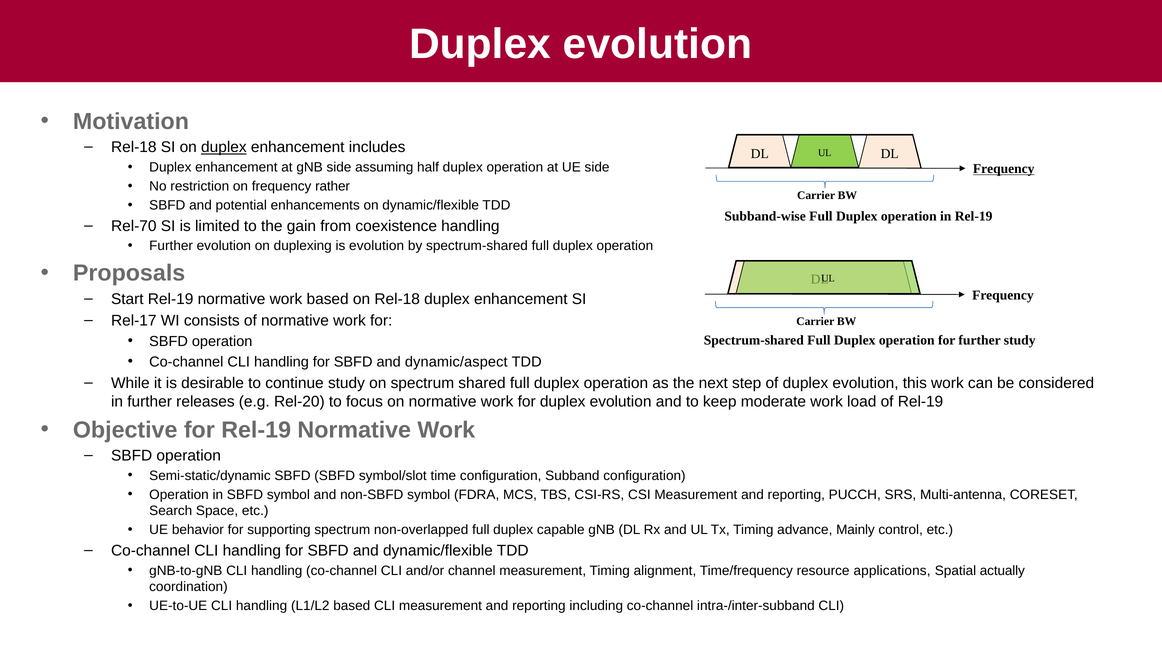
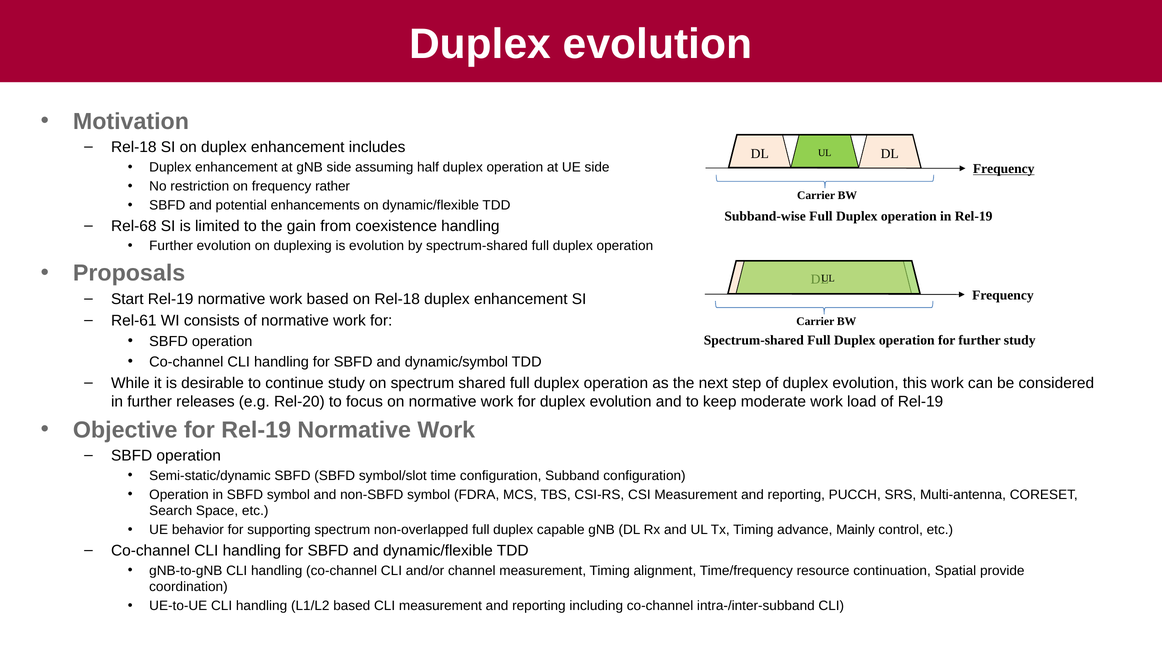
duplex underline: present -> none (224, 147)
Rel-70: Rel-70 -> Rel-68 (134, 226)
Rel-17: Rel-17 -> Rel-61 (134, 321)
dynamic/aspect: dynamic/aspect -> dynamic/symbol (456, 362)
applications: applications -> continuation (892, 571)
actually: actually -> provide (1002, 571)
